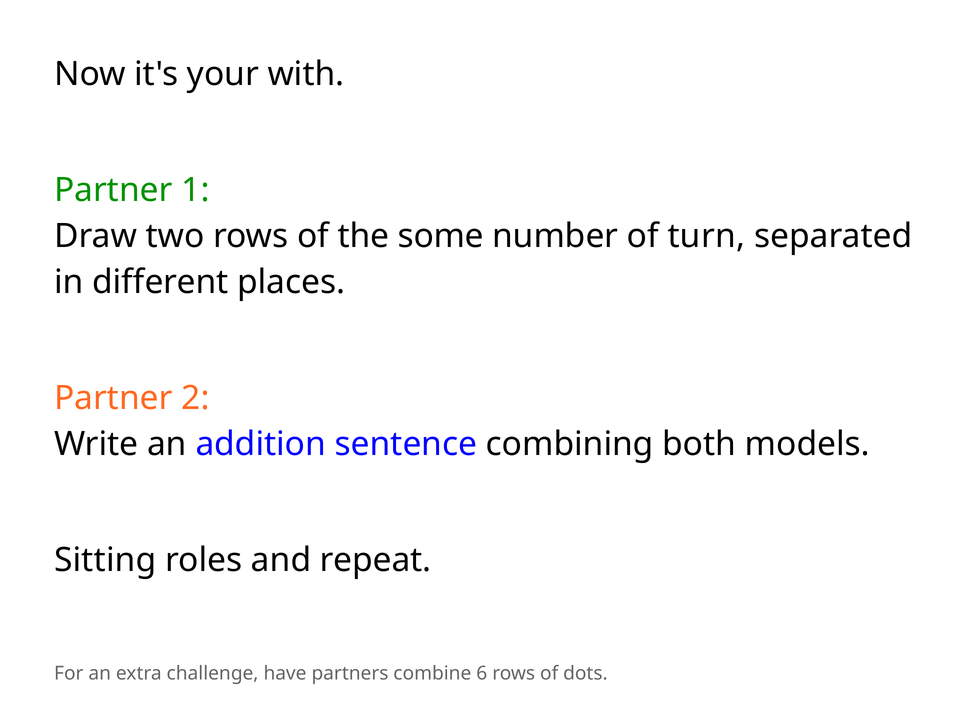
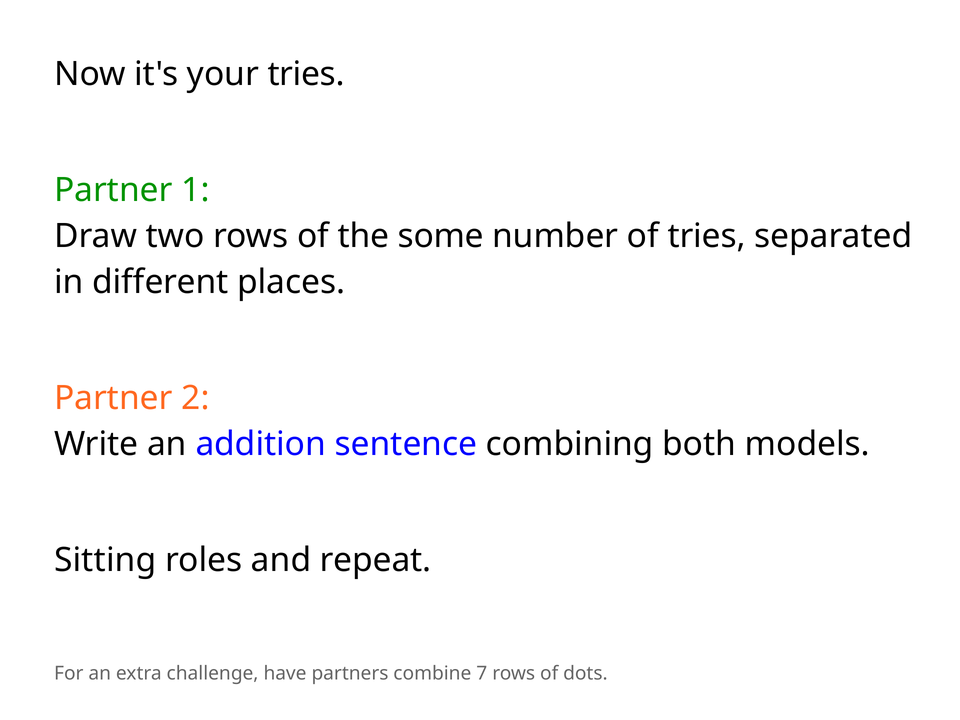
your with: with -> tries (306, 74)
of turn: turn -> tries (707, 236)
6: 6 -> 7 (482, 674)
